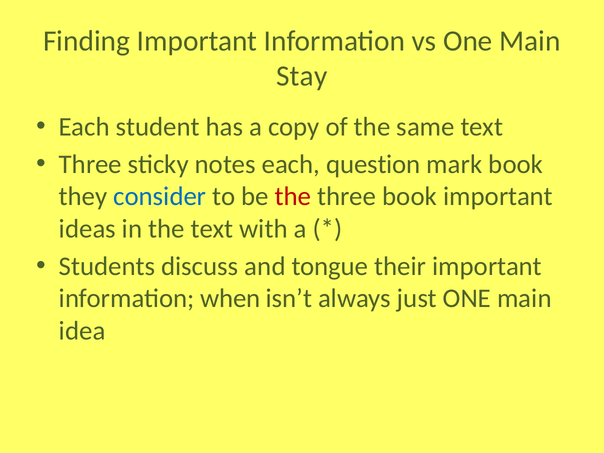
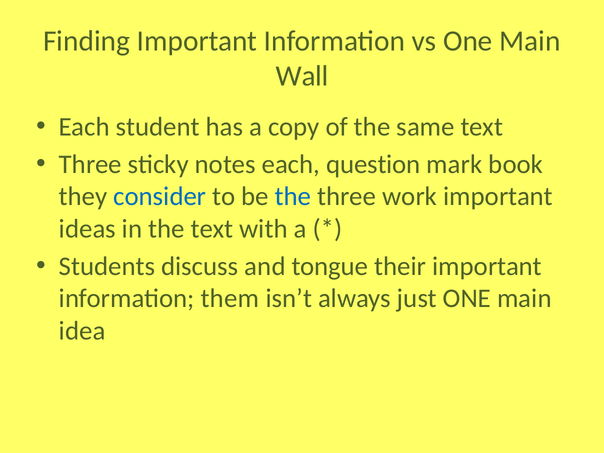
Stay: Stay -> Wall (302, 76)
the colour: red -> blue (293, 197)
three book: book -> work (410, 197)
when: when -> them (230, 299)
